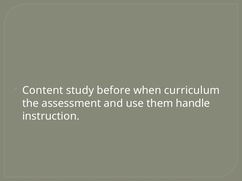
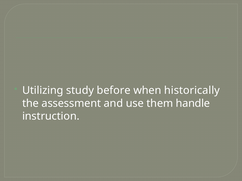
Content: Content -> Utilizing (43, 91)
curriculum: curriculum -> historically (192, 91)
